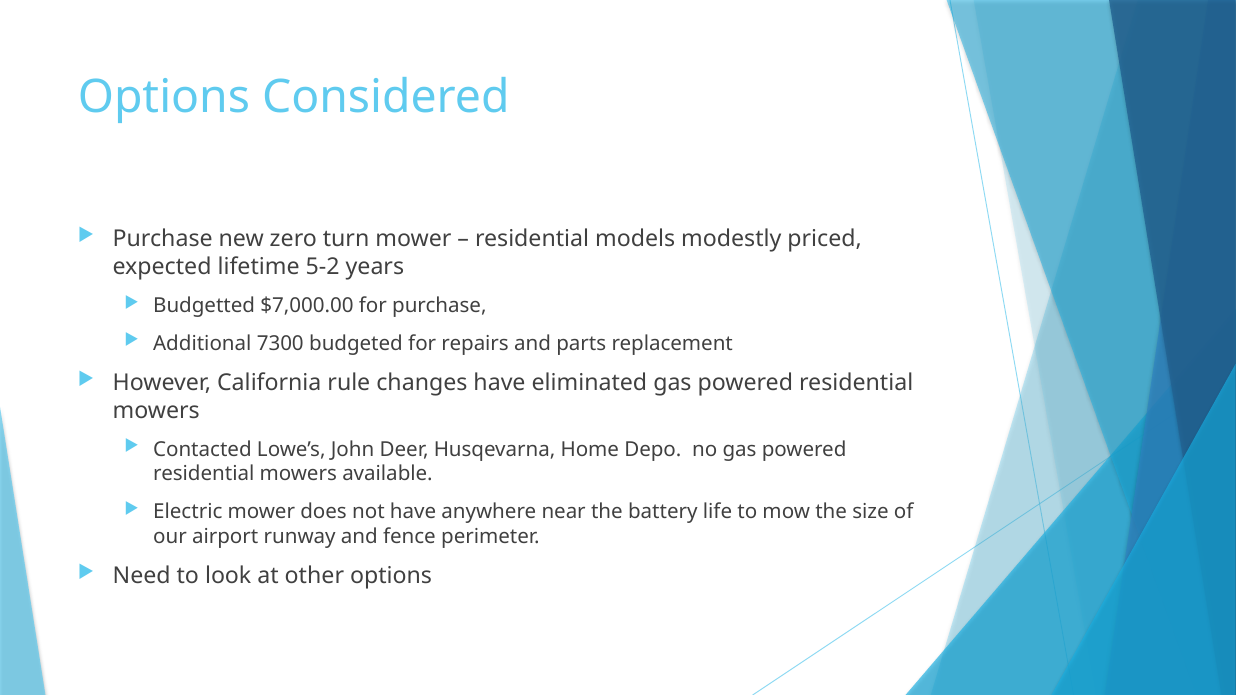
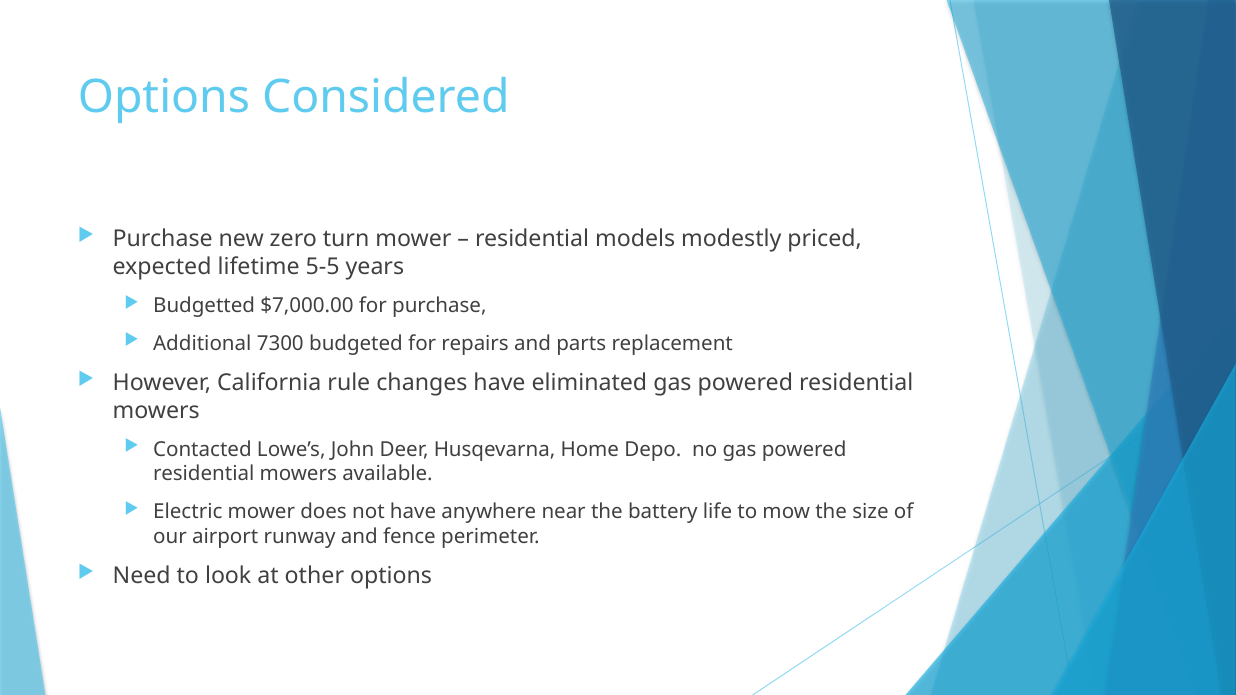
5-2: 5-2 -> 5-5 (323, 267)
